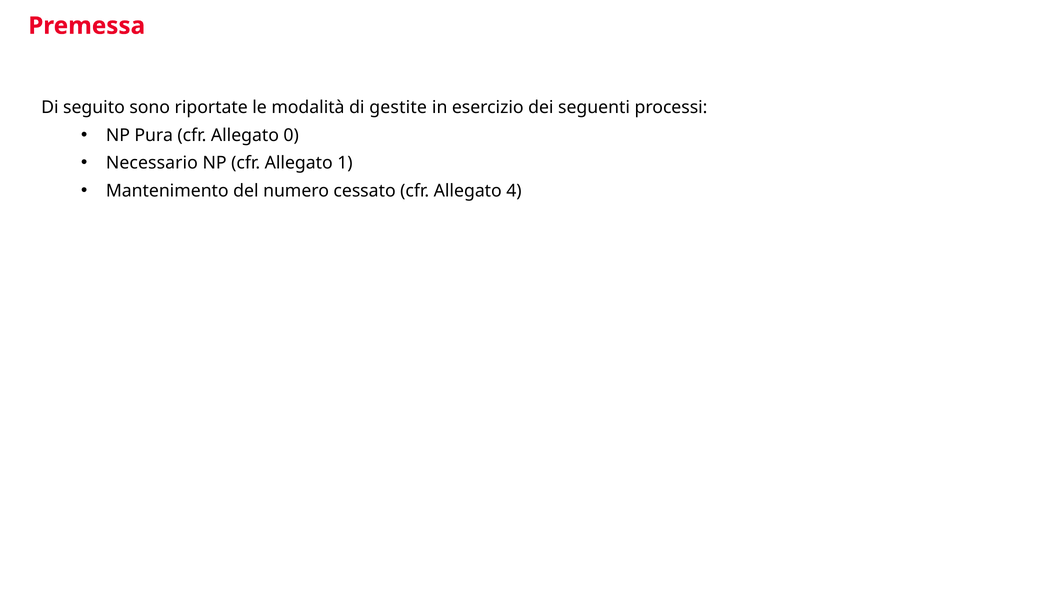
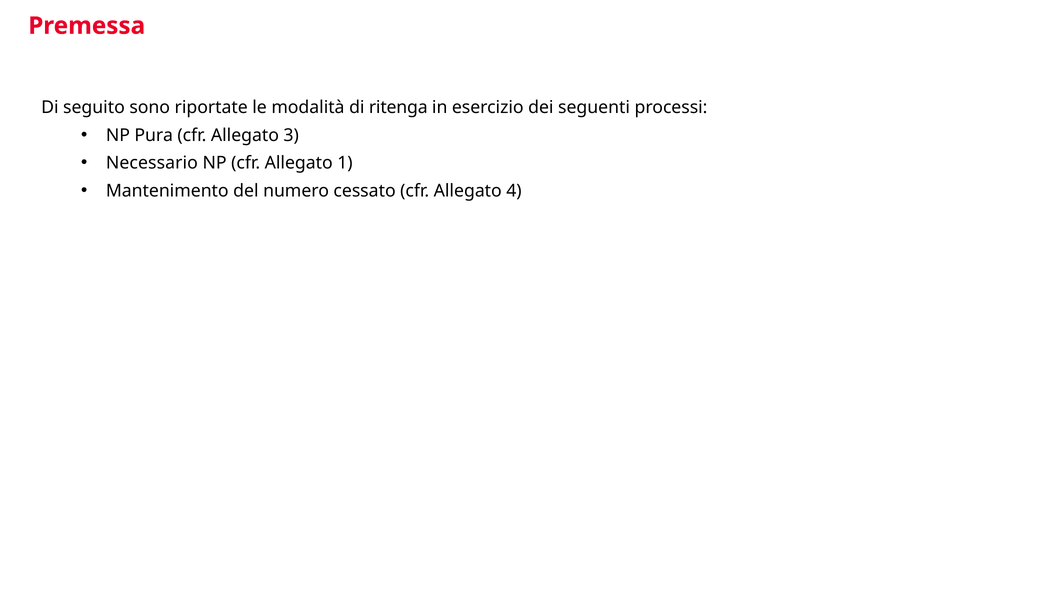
gestite: gestite -> ritenga (398, 107)
0: 0 -> 3 (291, 135)
